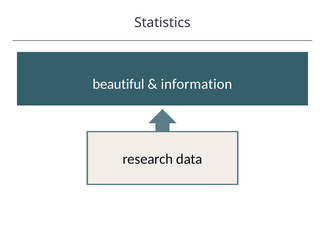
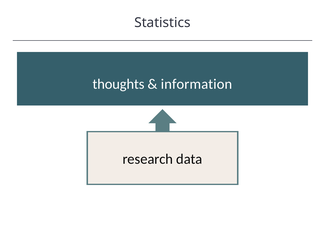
beautiful: beautiful -> thoughts (119, 84)
